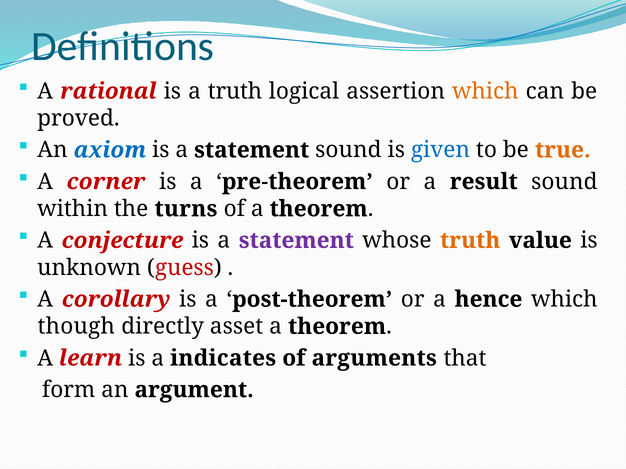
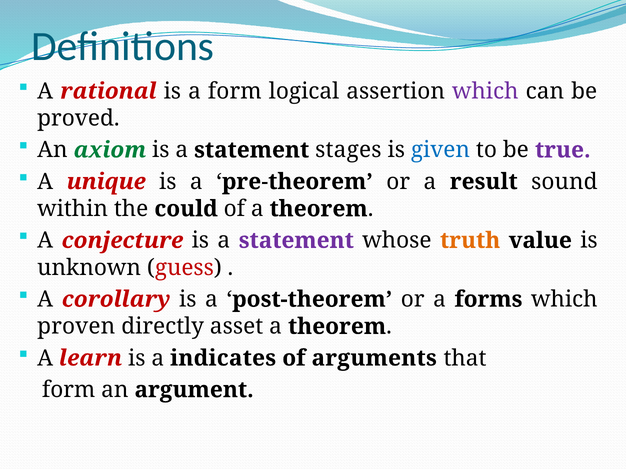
a truth: truth -> form (235, 91)
which colour: orange -> purple (485, 91)
axiom colour: blue -> green (110, 150)
statement sound: sound -> stages (348, 150)
true colour: orange -> purple (563, 150)
corner: corner -> unique (106, 182)
turns: turns -> could (186, 209)
hence: hence -> forms (488, 300)
though: though -> proven (76, 327)
